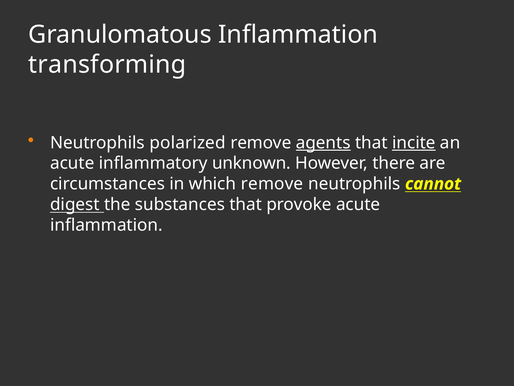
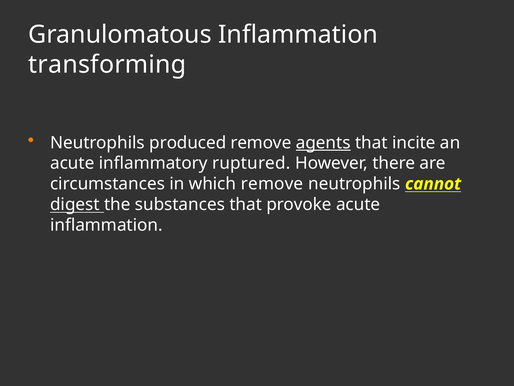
polarized: polarized -> produced (188, 143)
incite underline: present -> none (414, 143)
unknown: unknown -> ruptured (251, 163)
